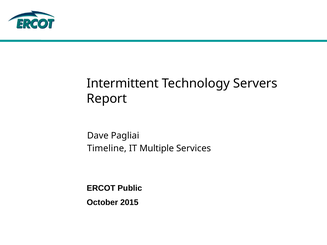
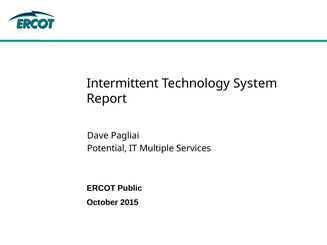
Servers: Servers -> System (255, 84)
Timeline: Timeline -> Potential (107, 149)
